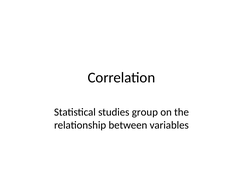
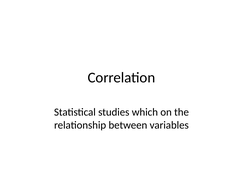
group: group -> which (145, 112)
